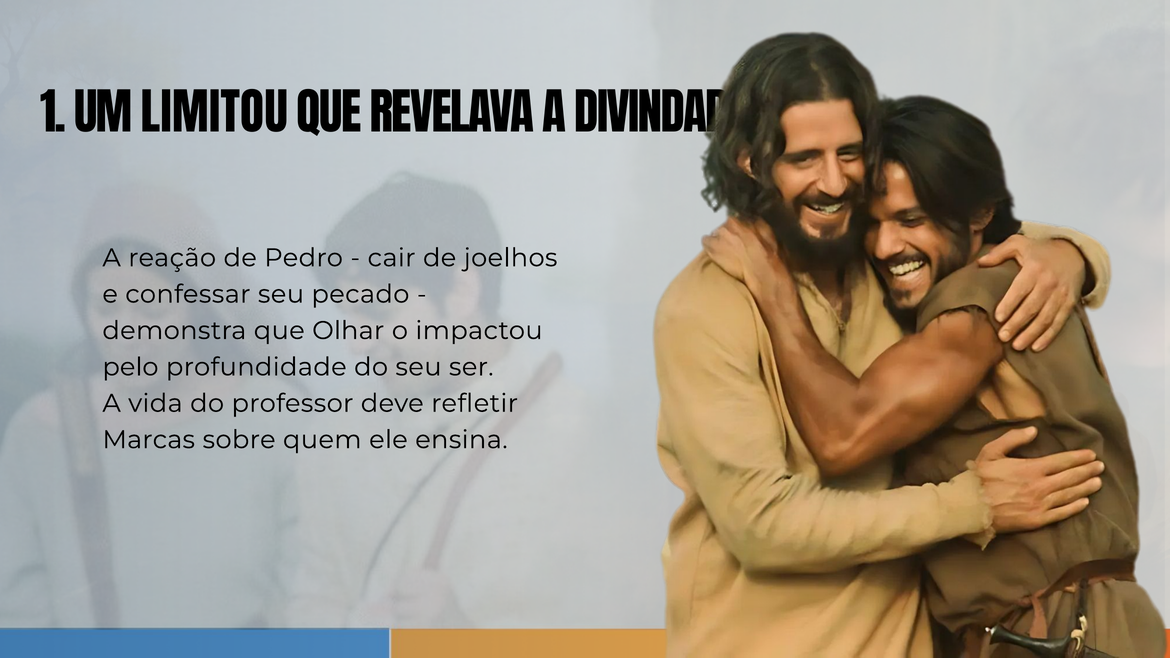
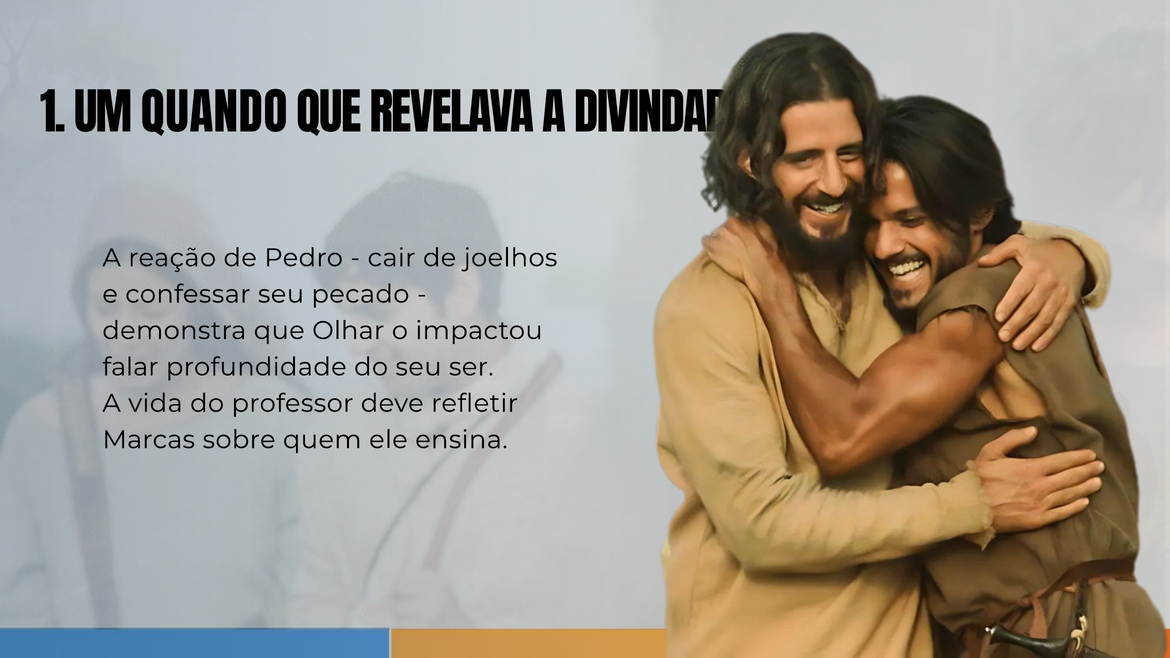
LIMITOU: LIMITOU -> QUANDO (214, 115)
pelo: pelo -> falar (130, 367)
